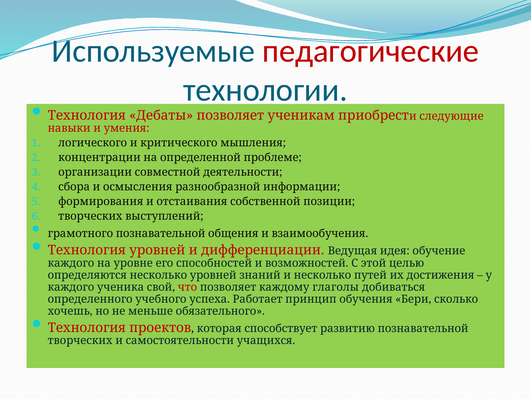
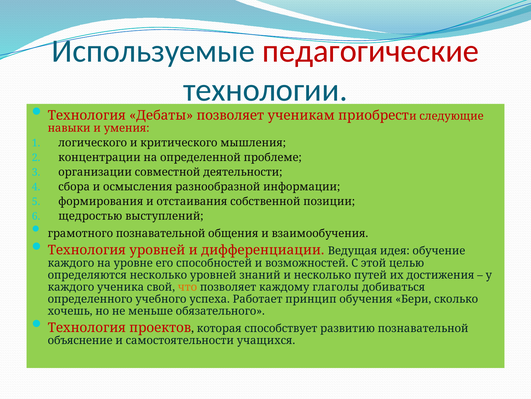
творческих: творческих -> щедростью (90, 216)
что colour: red -> orange (187, 287)
творческих: творческих -> объяснение (80, 340)
